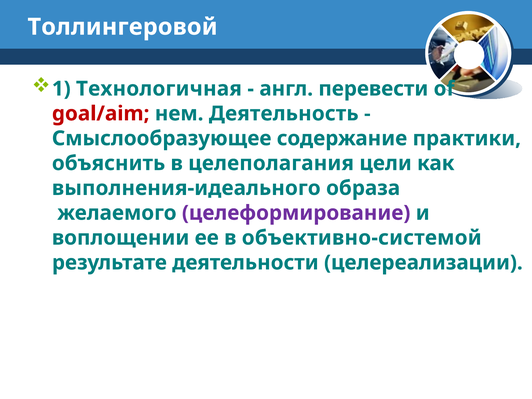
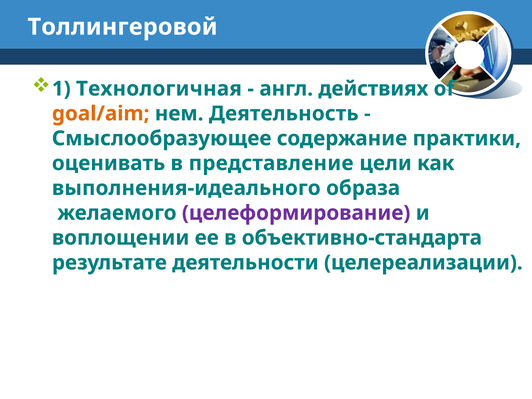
перевести: перевести -> действиях (373, 89)
goal/aim colour: red -> orange (101, 114)
объяснить: объяснить -> оценивать (109, 163)
целеполагания: целеполагания -> представление (271, 163)
объективно-системой: объективно-системой -> объективно-стандарта (362, 238)
